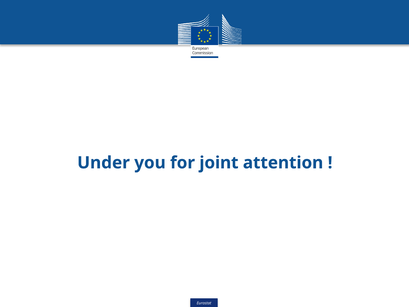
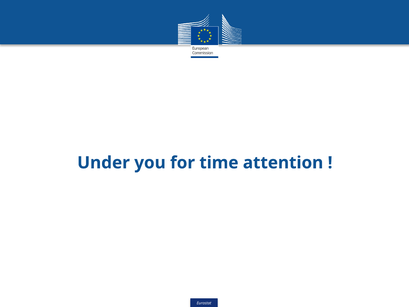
joint: joint -> time (219, 163)
